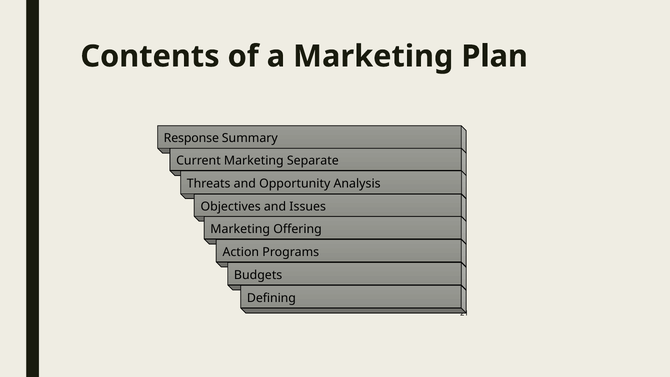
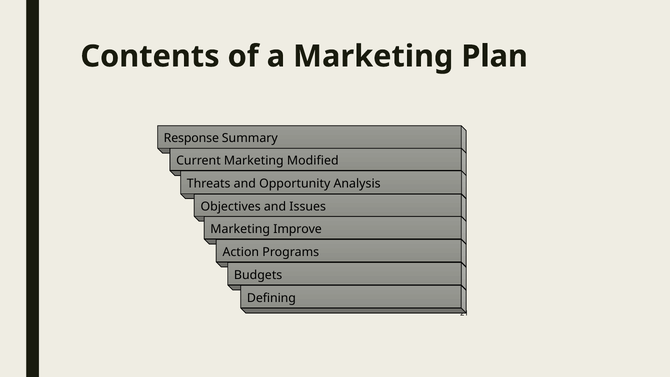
Separate: Separate -> Modified (313, 161)
Offering: Offering -> Improve (298, 229)
